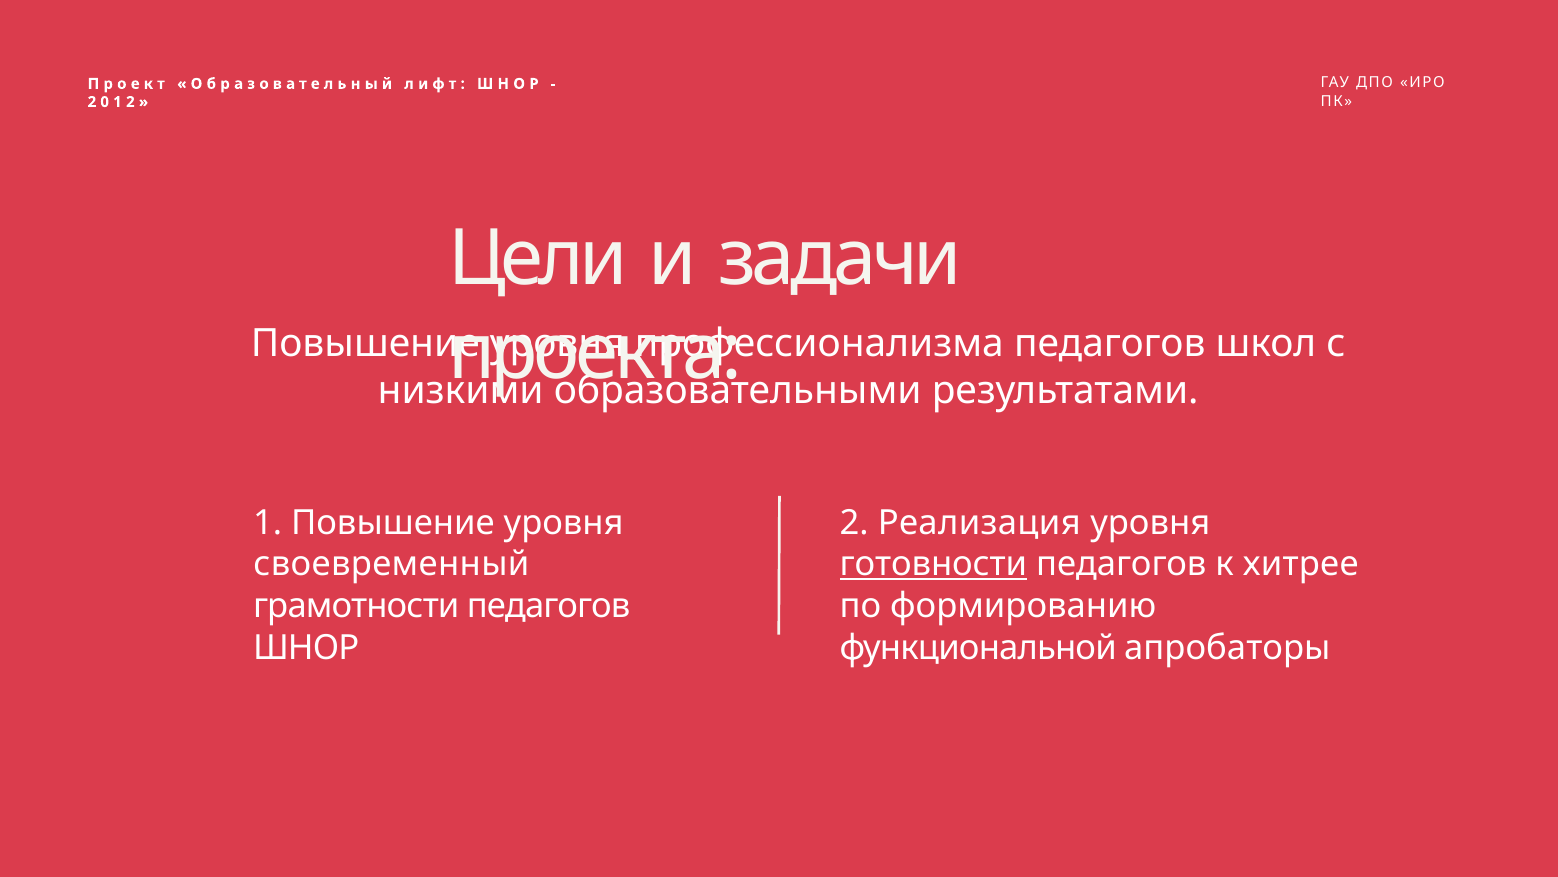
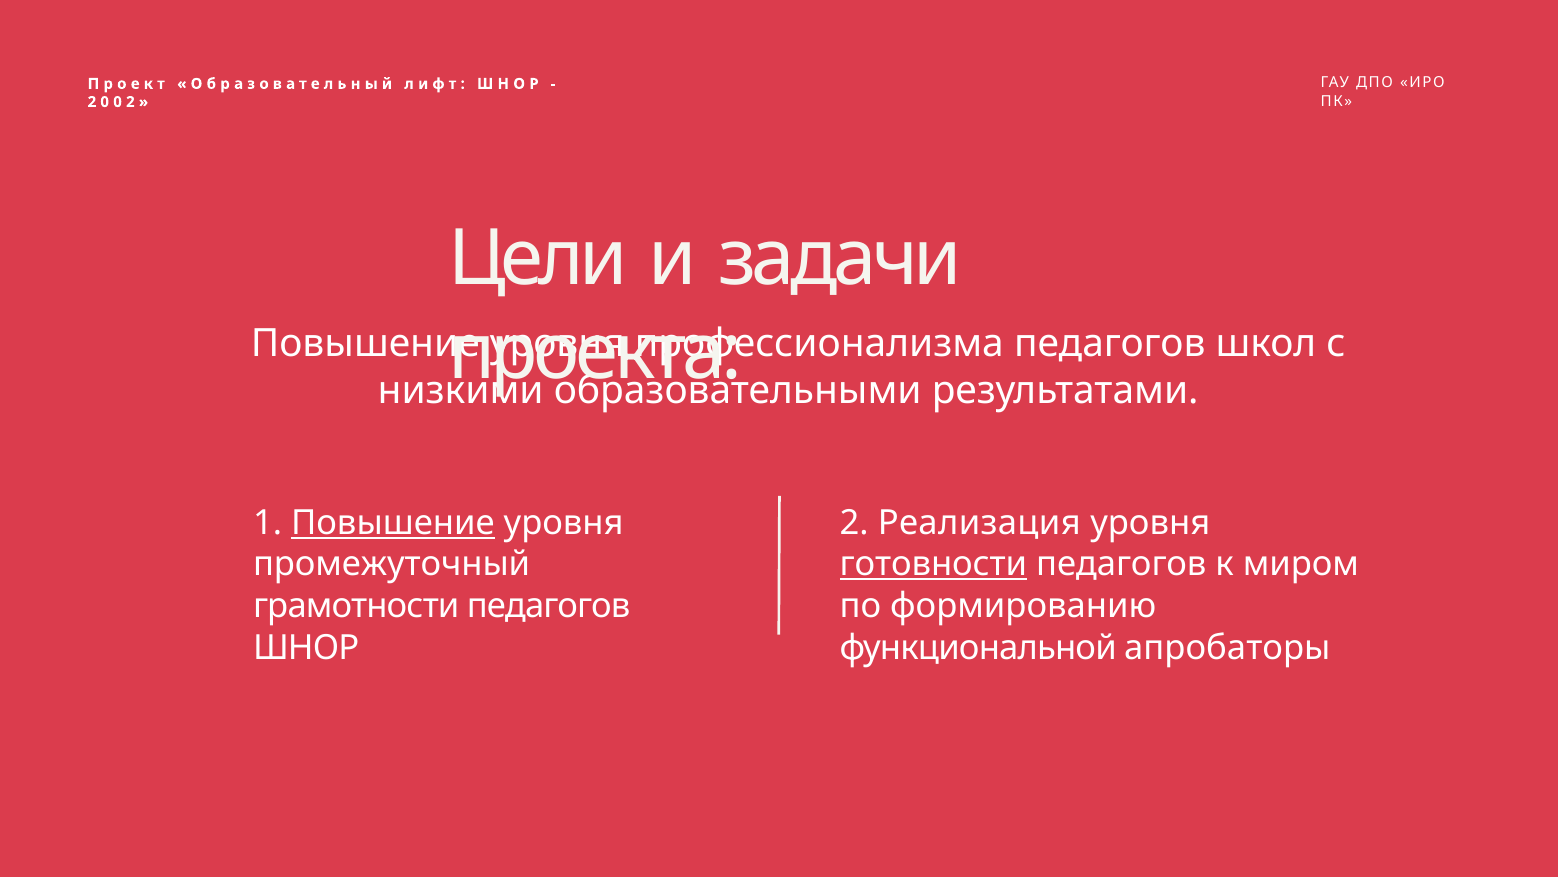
1: 1 -> 0 (118, 102)
Повышение underline: none -> present (393, 522)
своевременный: своевременный -> промежуточный (392, 564)
хитрее: хитрее -> миром (1301, 564)
